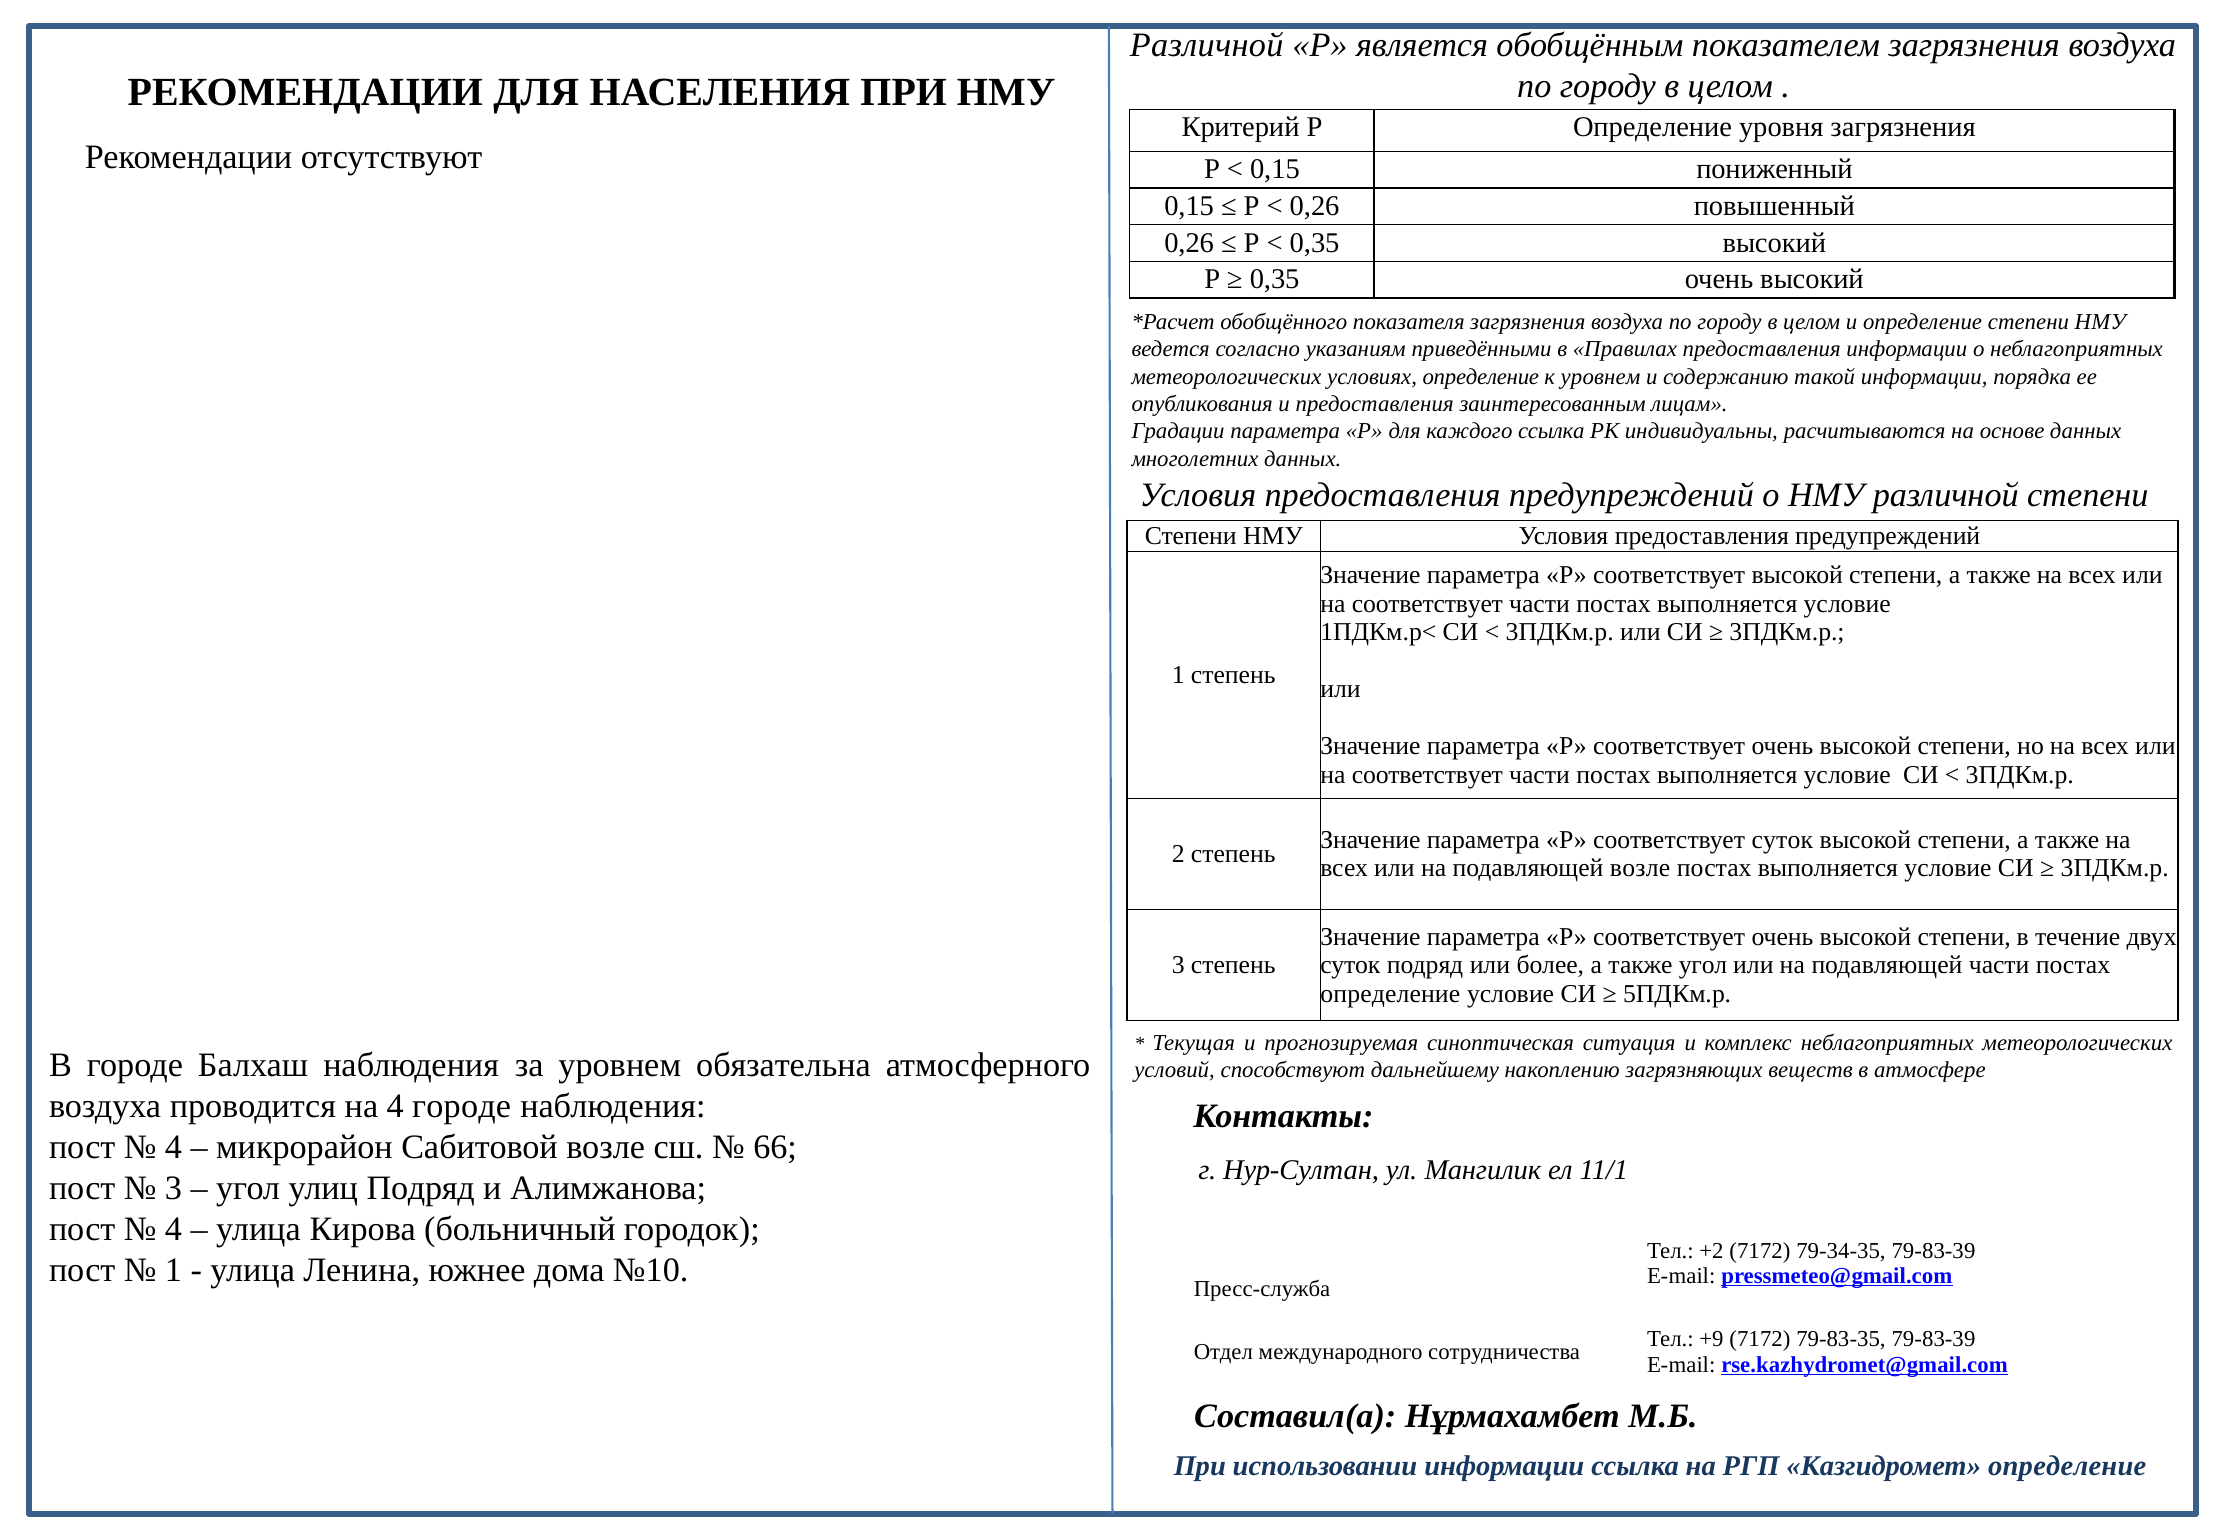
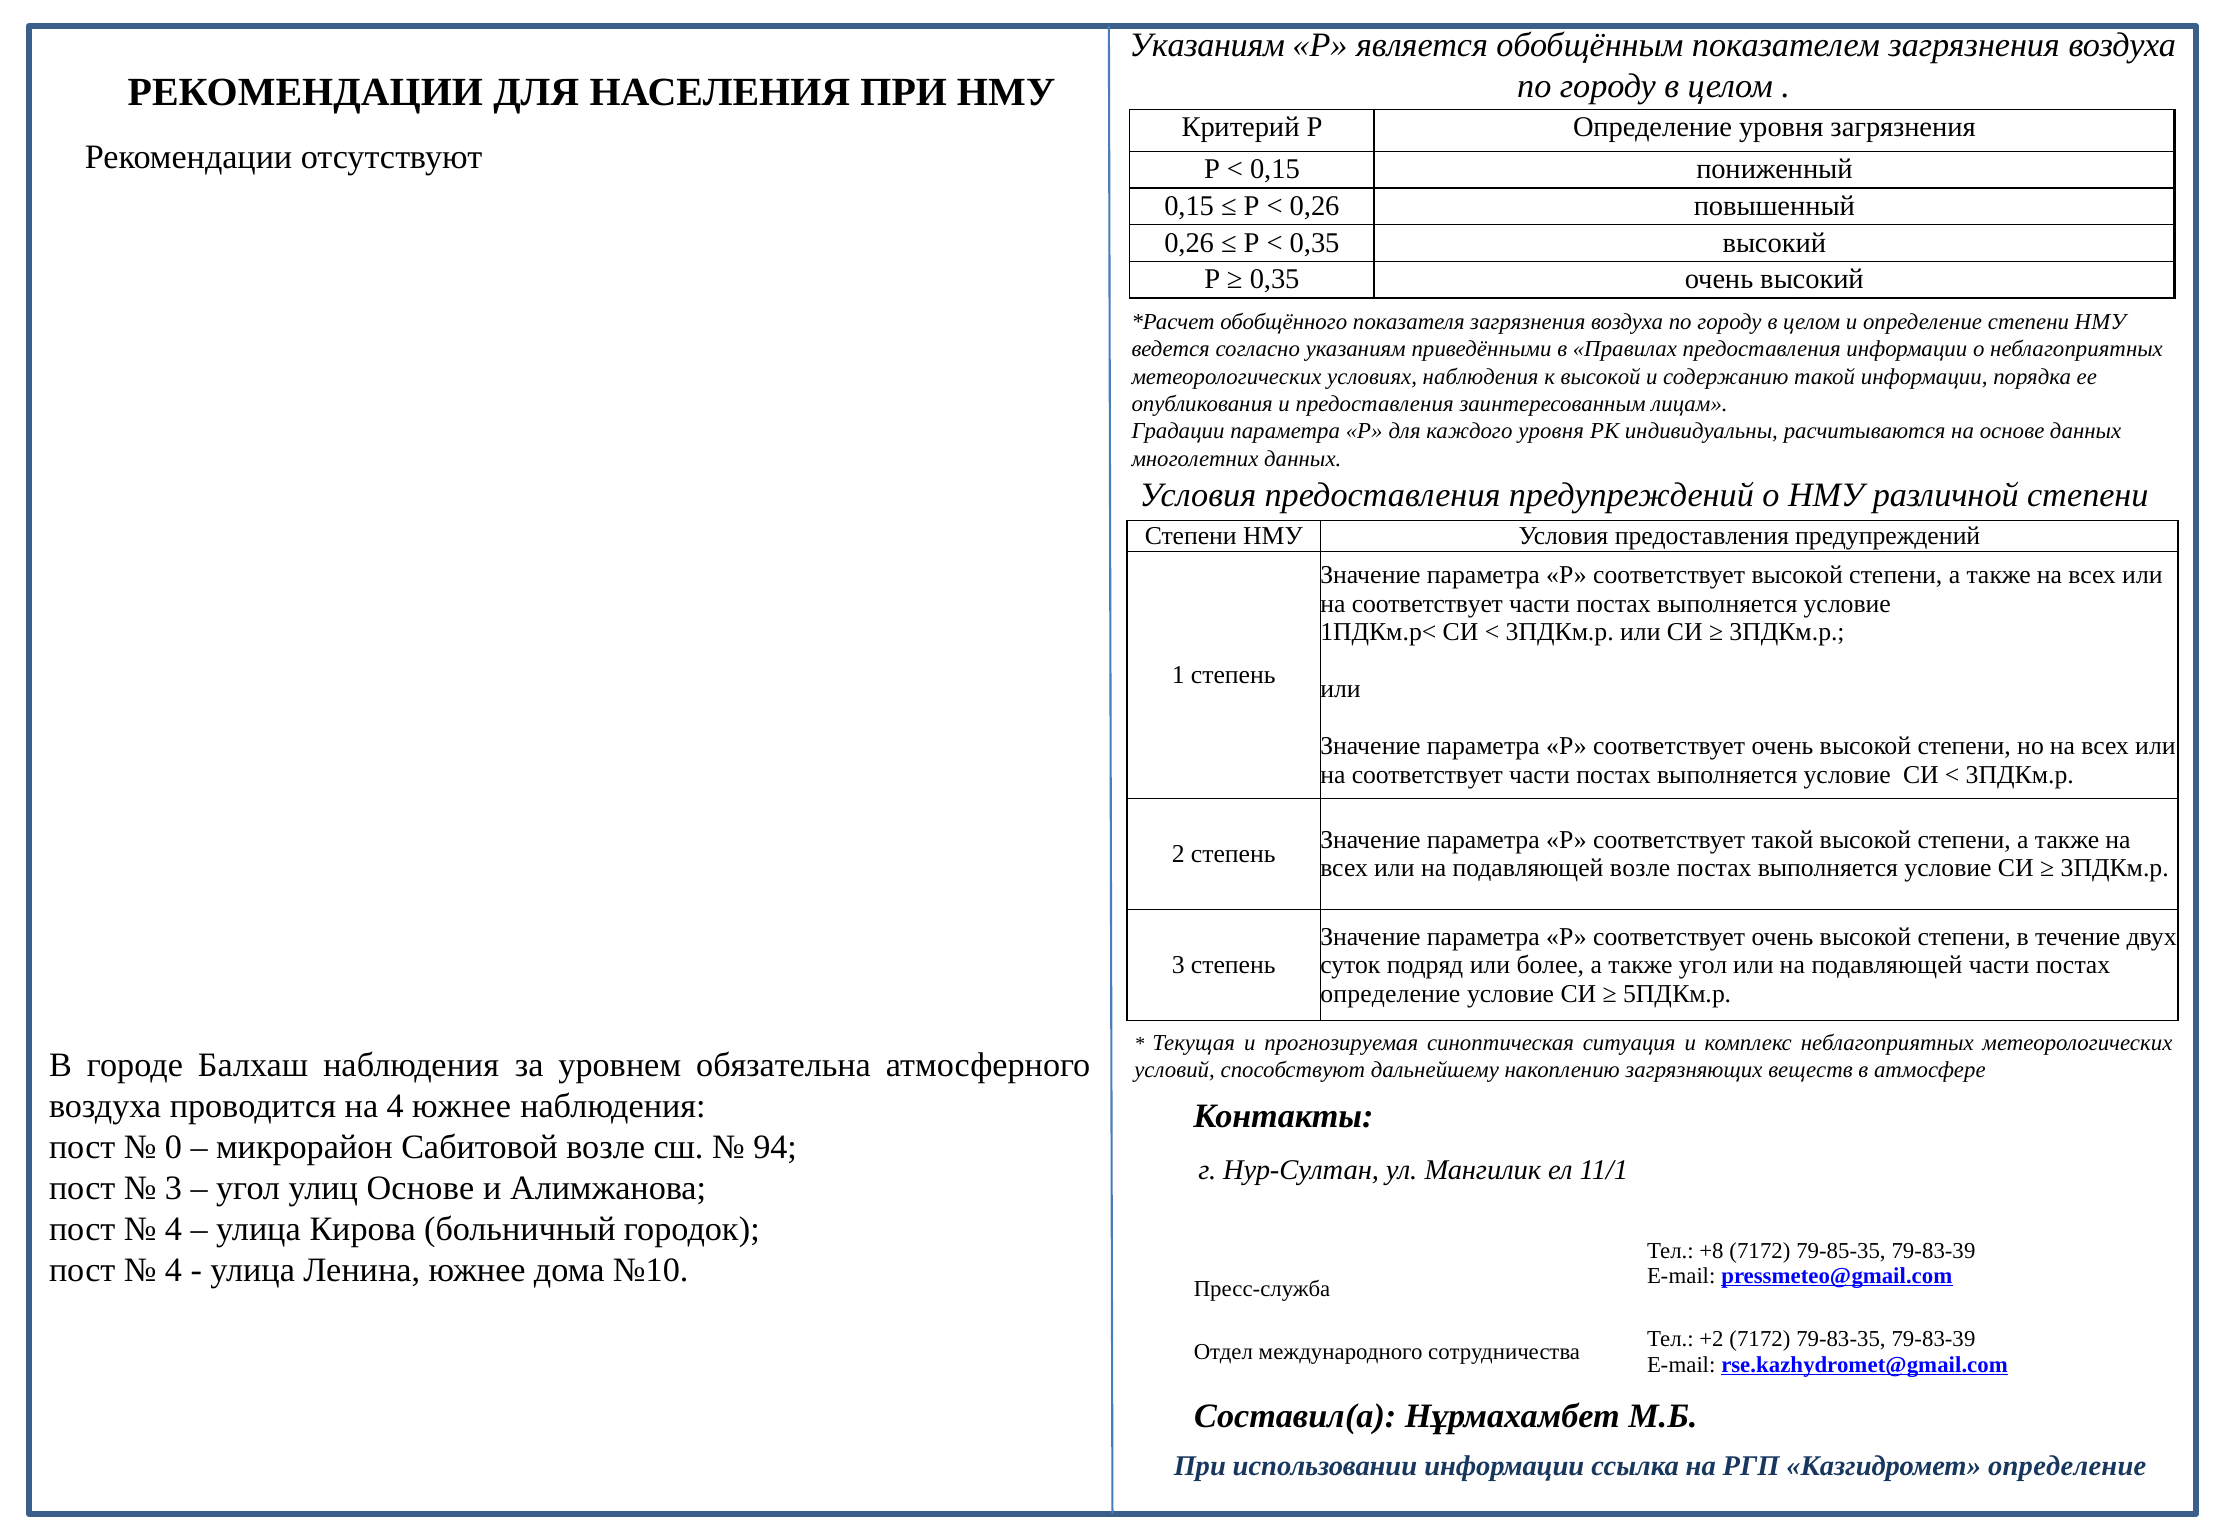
Различной: Различной -> Указаниям (1207, 45)
условиях определение: определение -> наблюдения (1481, 377)
к уровнем: уровнем -> высокой (1601, 377)
каждого ссылка: ссылка -> уровня (1551, 431)
соответствует суток: суток -> такой (1782, 840)
4 городе: городе -> южнее (462, 1106)
4: 4 -> 0 (173, 1147)
66: 66 -> 94 (775, 1147)
улиц Подряд: Подряд -> Основе (420, 1188)
+2: +2 -> +8 (1711, 1251)
79-34-35: 79-34-35 -> 79-85-35 (1841, 1251)
1: 1 -> 4 (173, 1270)
+9: +9 -> +2 (1711, 1340)
